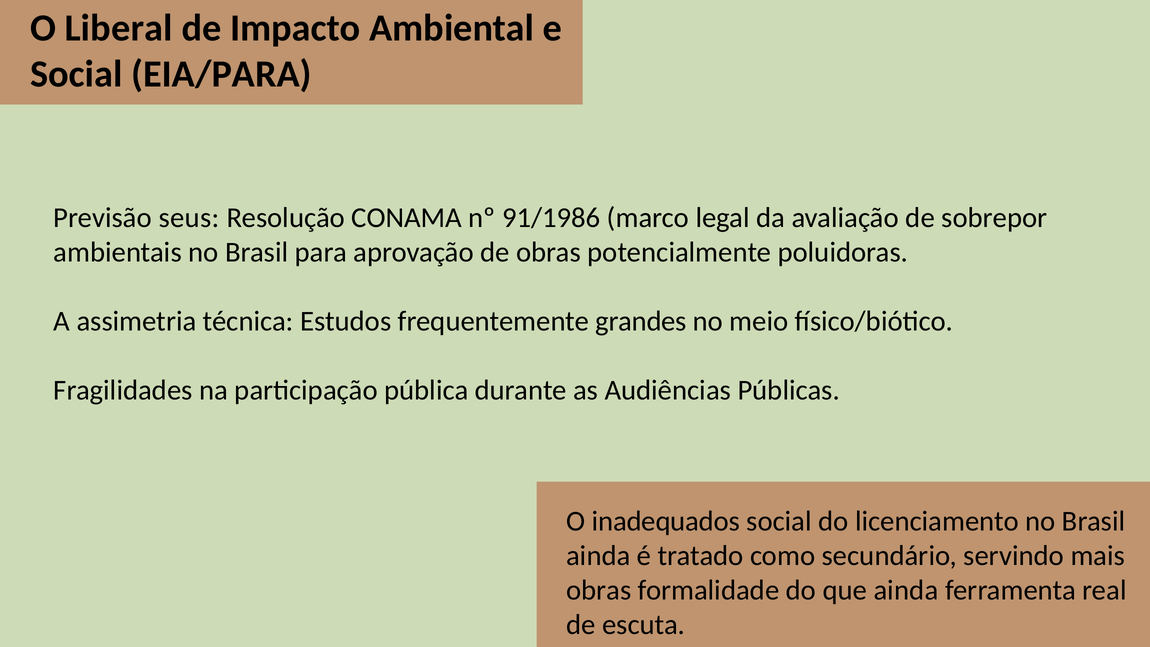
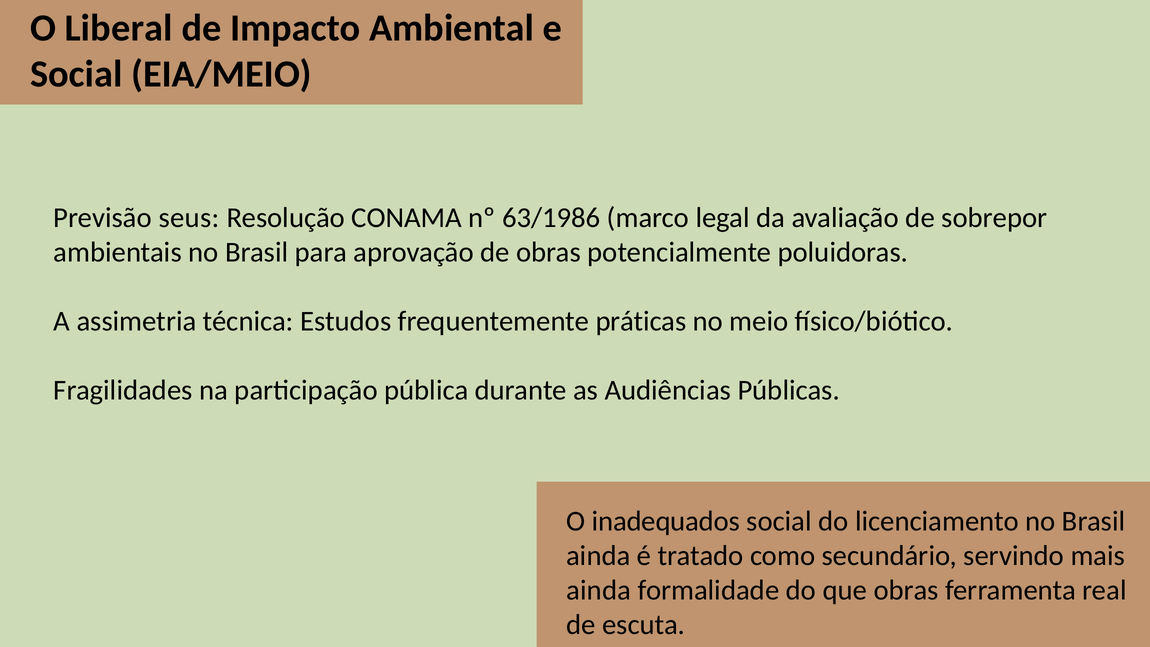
EIA/PARA: EIA/PARA -> EIA/MEIO (221, 74)
91/1986: 91/1986 -> 63/1986 (551, 218)
grandes: grandes -> práticas (641, 321)
obras: obras -> ainda (599, 590)
que ainda: ainda -> obras (906, 590)
